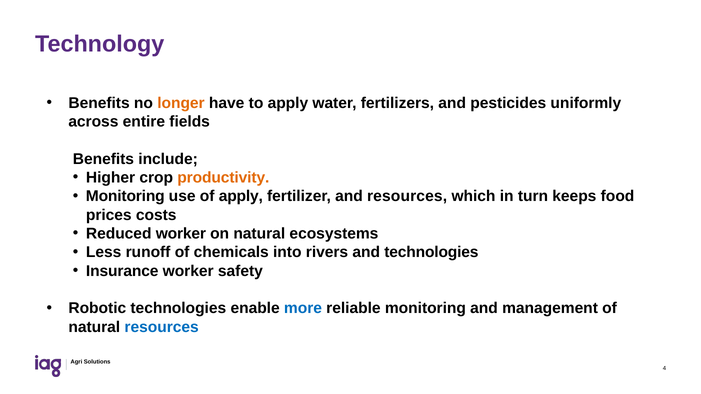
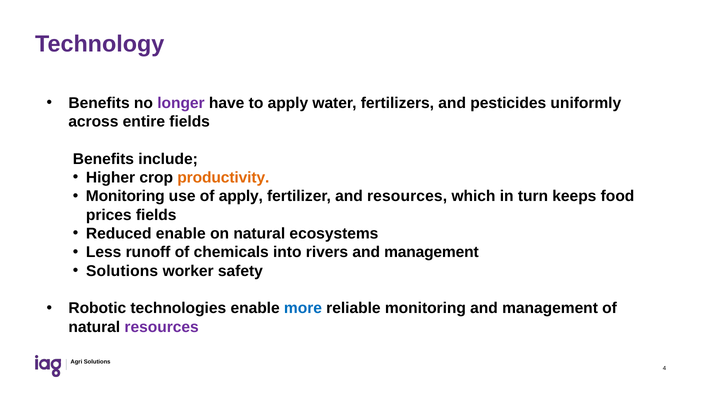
longer colour: orange -> purple (181, 103)
prices costs: costs -> fields (156, 215)
Reduced worker: worker -> enable (181, 234)
rivers and technologies: technologies -> management (431, 253)
Insurance: Insurance -> Solutions (122, 271)
resources colour: blue -> purple (162, 327)
